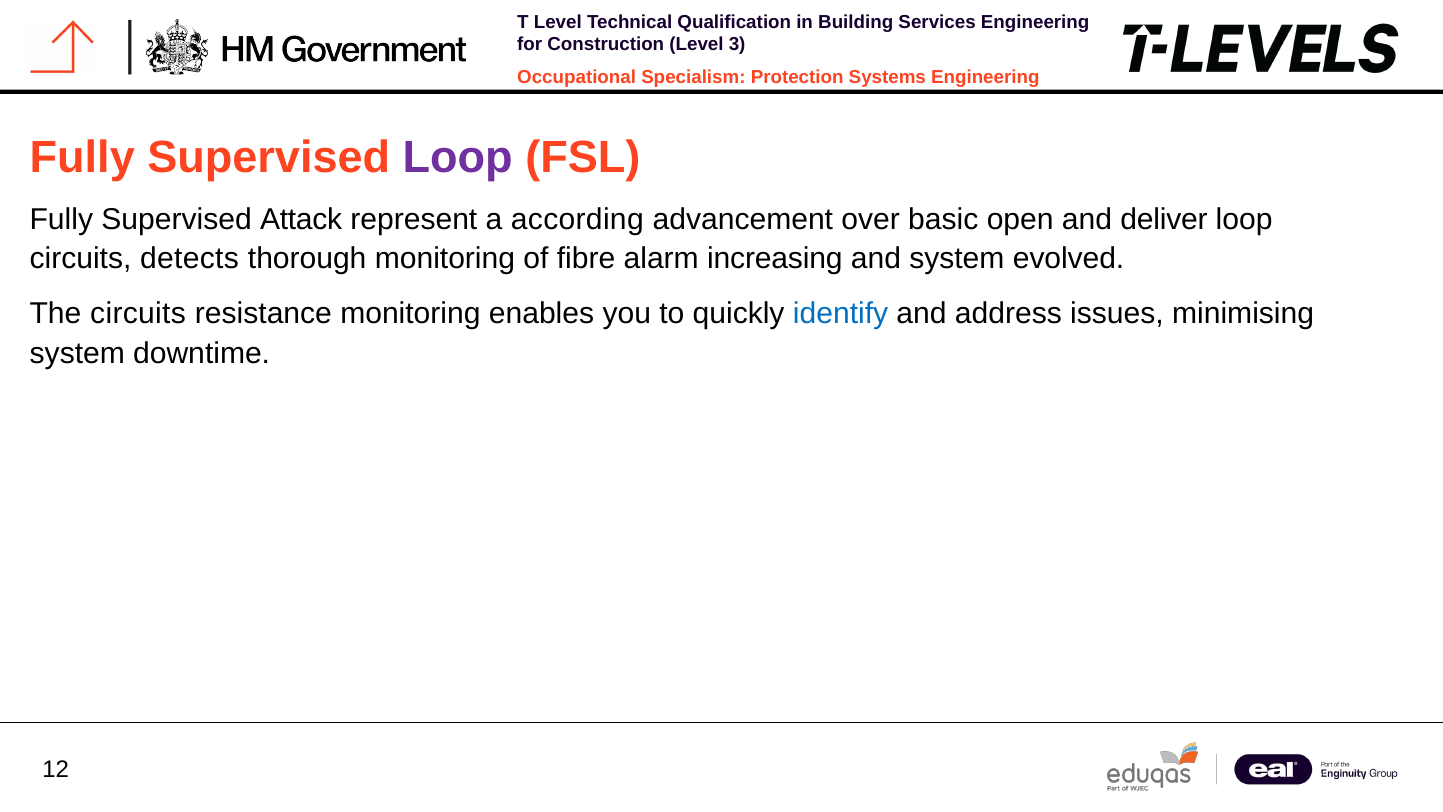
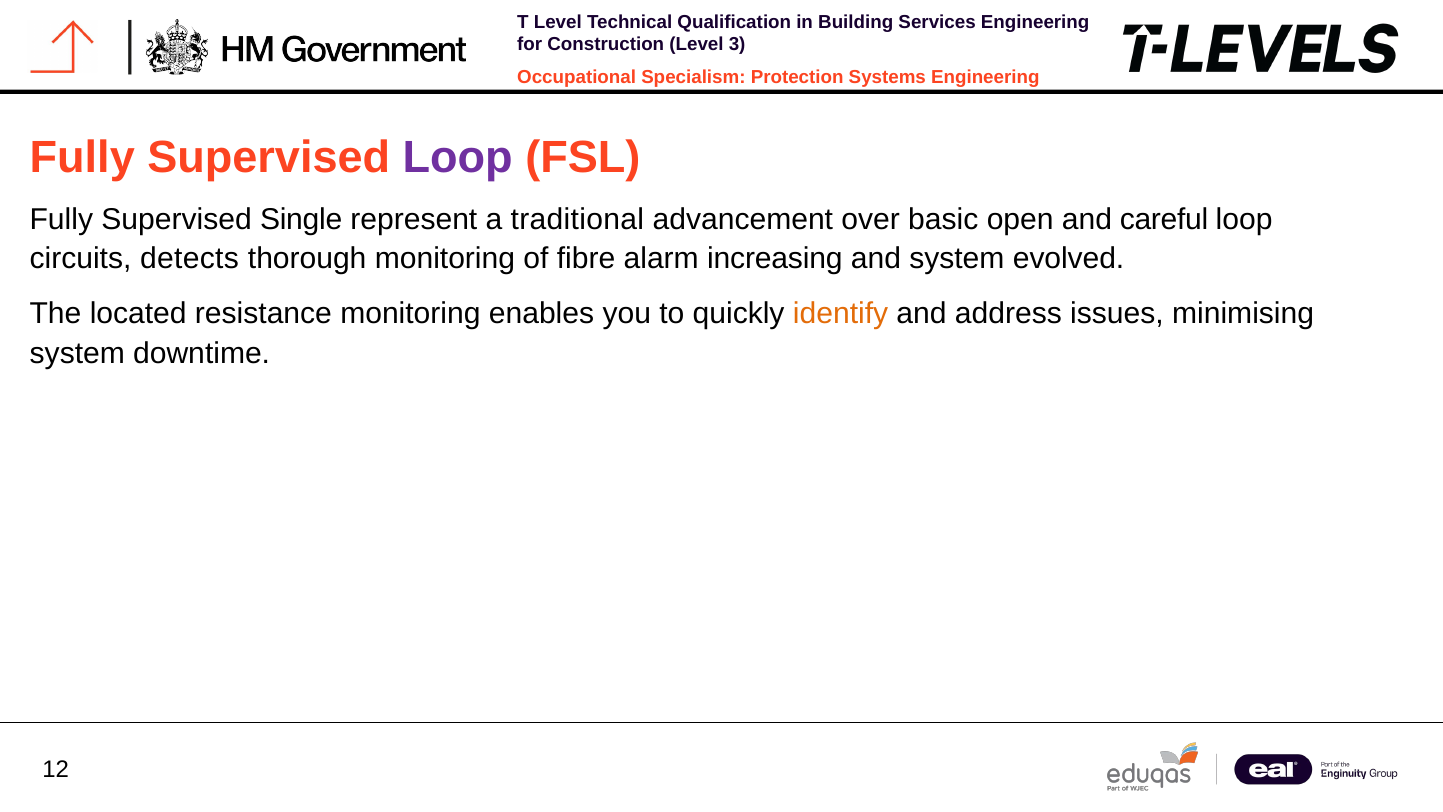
Attack: Attack -> Single (301, 219)
according: according -> traditional (577, 219)
deliver: deliver -> careful (1164, 219)
The circuits: circuits -> located (138, 313)
identify colour: blue -> orange (841, 313)
